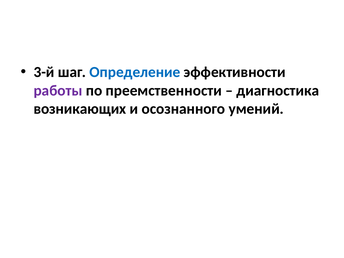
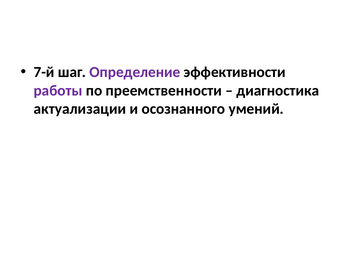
3-й: 3-й -> 7-й (44, 72)
Определение colour: blue -> purple (135, 72)
возникающих: возникающих -> актуализации (80, 109)
